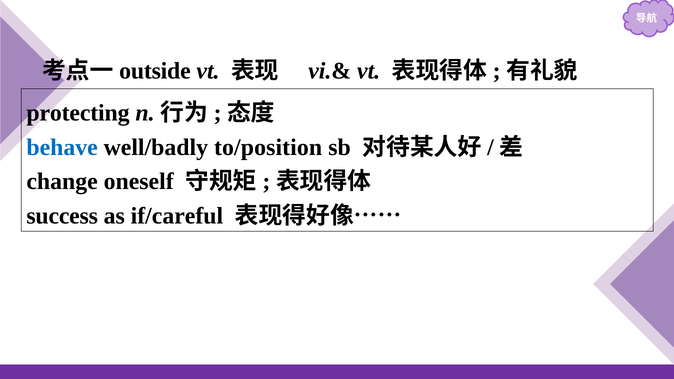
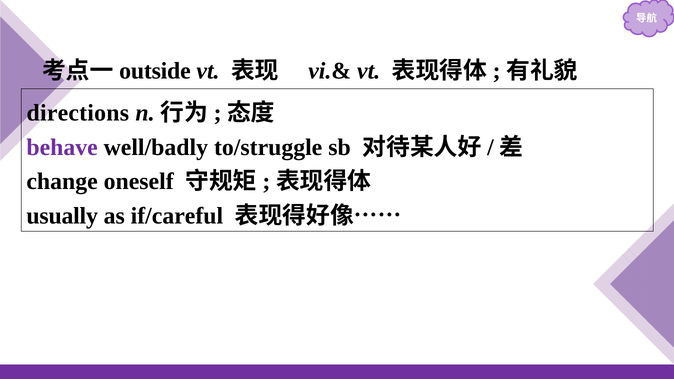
protecting: protecting -> directions (78, 113)
behave colour: blue -> purple (62, 147)
to/position: to/position -> to/struggle (268, 147)
success: success -> usually (62, 216)
